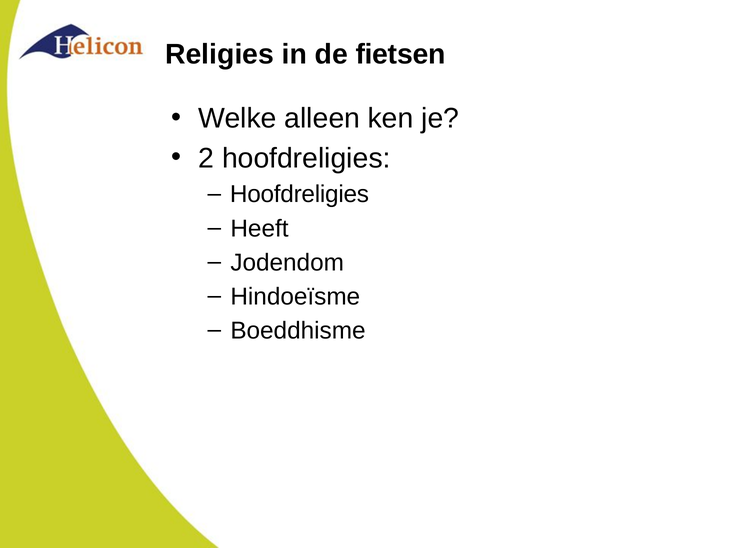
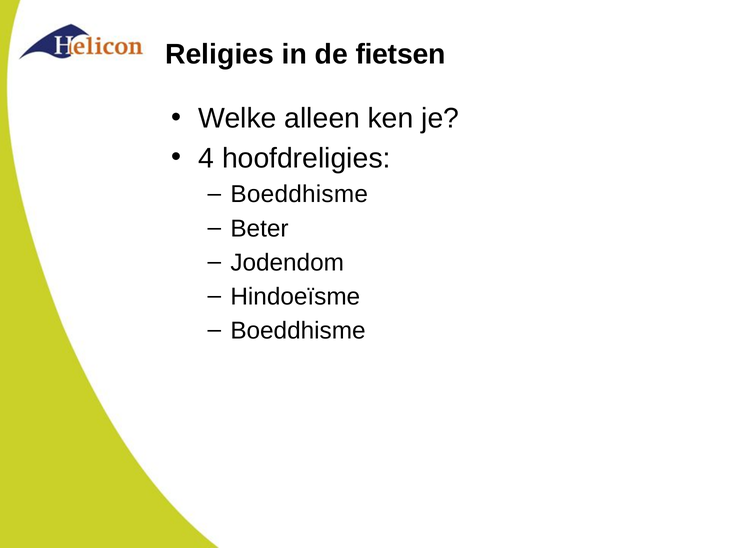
2: 2 -> 4 (206, 158)
Hoofdreligies: Hoofdreligies -> Boeddhisme (299, 194)
Heeft: Heeft -> Beter (259, 228)
